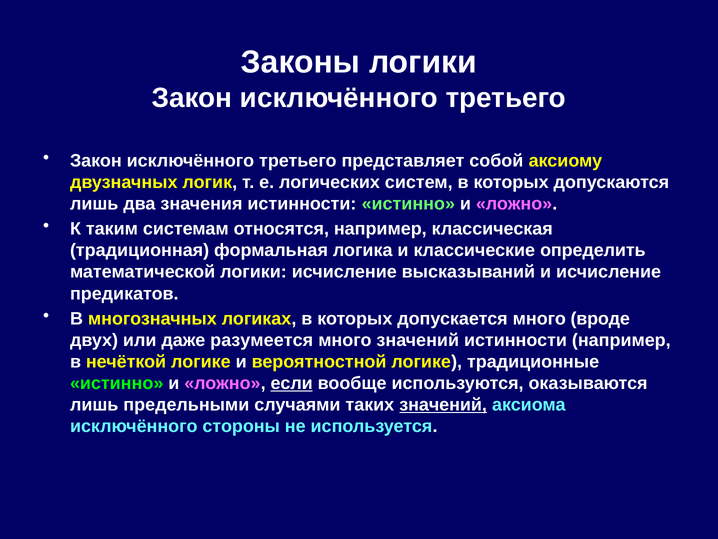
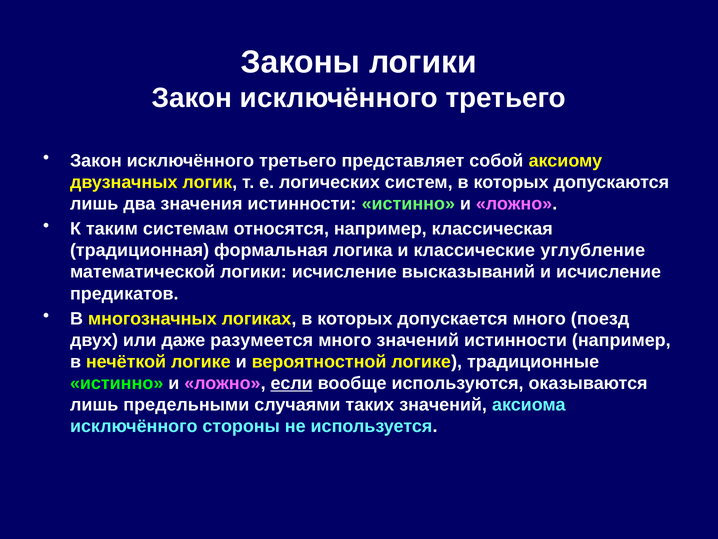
определить: определить -> углубление (593, 250)
вроде: вроде -> поезд (600, 318)
значений underline: present -> none (443, 405)
